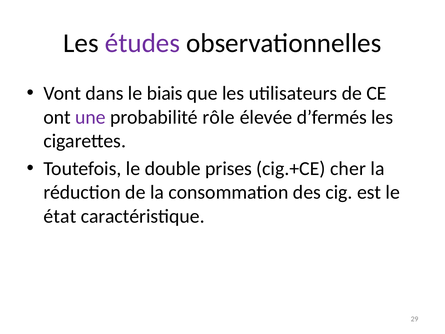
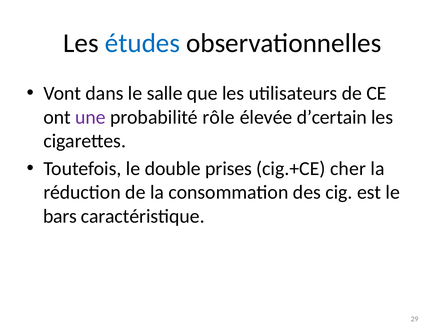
études colour: purple -> blue (142, 43)
biais: biais -> salle (165, 93)
d’fermés: d’fermés -> d’certain (332, 117)
état: état -> bars (60, 216)
